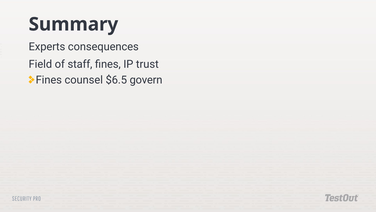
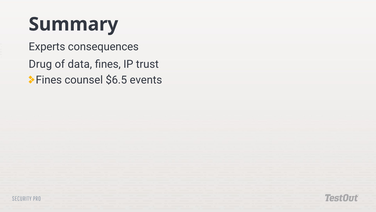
Field: Field -> Drug (40, 64)
staff: staff -> data (80, 64)
govern: govern -> events (146, 80)
